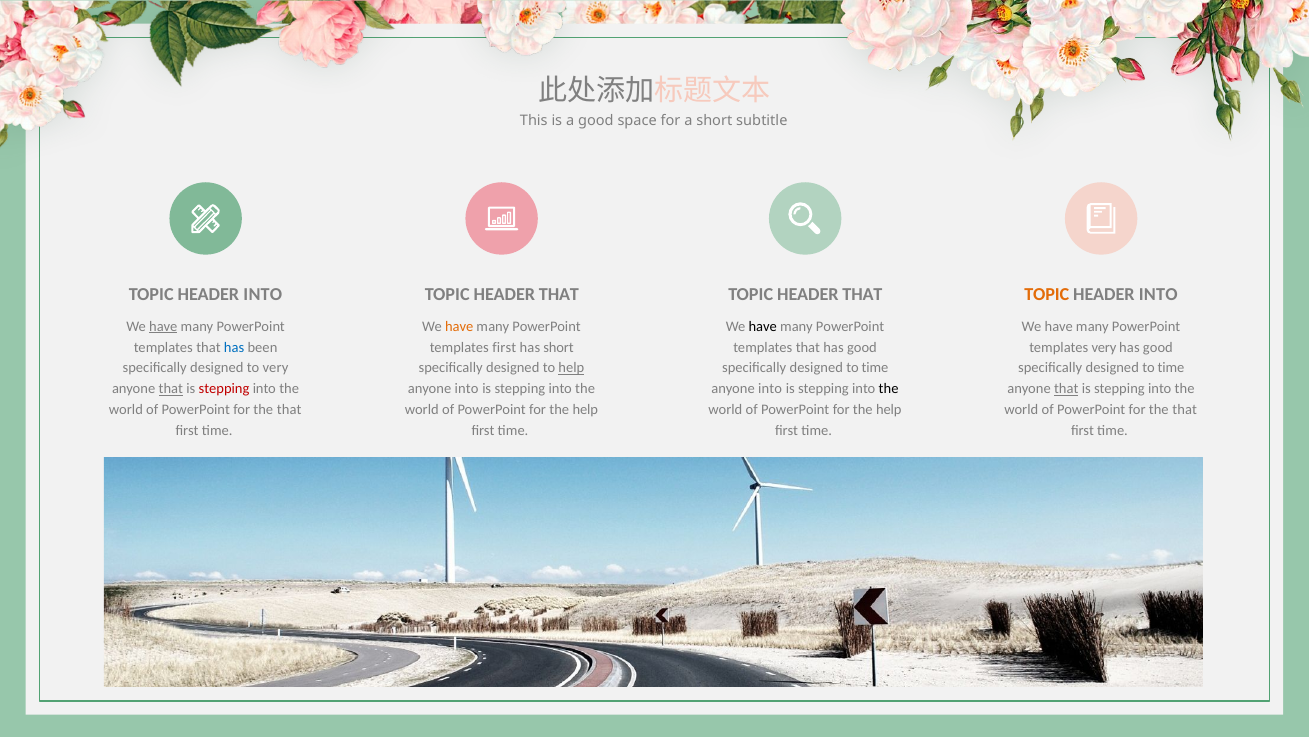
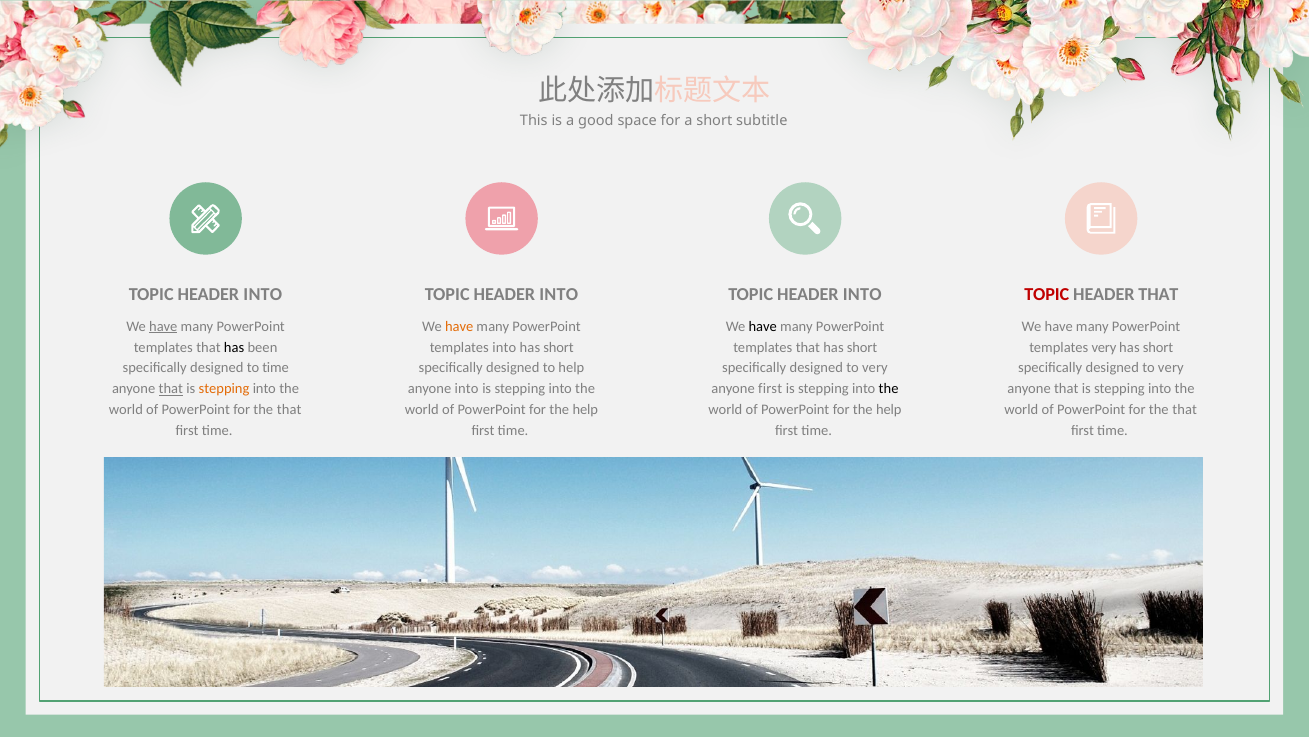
THAT: THAT -> INTO (559, 294)
THAT: THAT -> INTO (862, 294)
TOPIC colour: orange -> red (1047, 294)
INTO: INTO -> THAT (1158, 294)
has colour: blue -> black (234, 347)
templates first: first -> into (504, 347)
that has good: good -> short (862, 347)
good: good -> short (1158, 347)
to very: very -> time (276, 368)
help underline: present -> none (571, 368)
time: time -> very (875, 368)
time: time -> very (1171, 368)
stepping colour: red -> orange (224, 389)
into: into -> first (770, 389)
that underline: present -> none (1066, 389)
